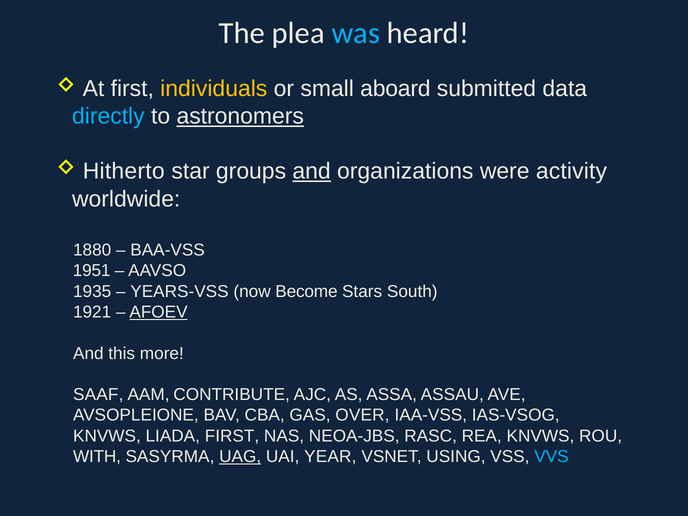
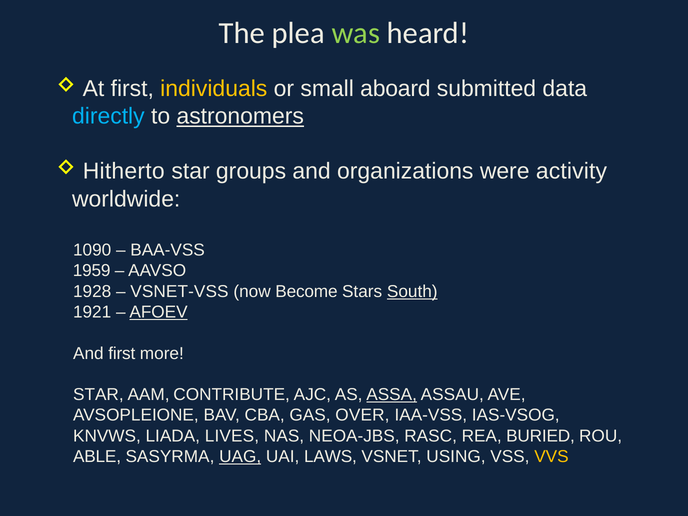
was colour: light blue -> light green (356, 33)
and underline: present -> none (312, 171)
1880: 1880 -> 1090 (92, 250)
1951: 1951 -> 1959 (92, 271)
1935: 1935 -> 1928 (92, 291)
YEARS-VSS: YEARS-VSS -> VSNET-VSS (179, 291)
South underline: none -> present (412, 291)
And this: this -> first (122, 353)
SAAF: SAAF -> STAR (98, 395)
ASSA underline: none -> present (392, 395)
LIADA FIRST: FIRST -> LIVES (232, 436)
REA KNVWS: KNVWS -> BURIED (541, 436)
WITH: WITH -> ABLE (97, 457)
YEAR: YEAR -> LAWS (330, 457)
VVS colour: light blue -> yellow (551, 457)
